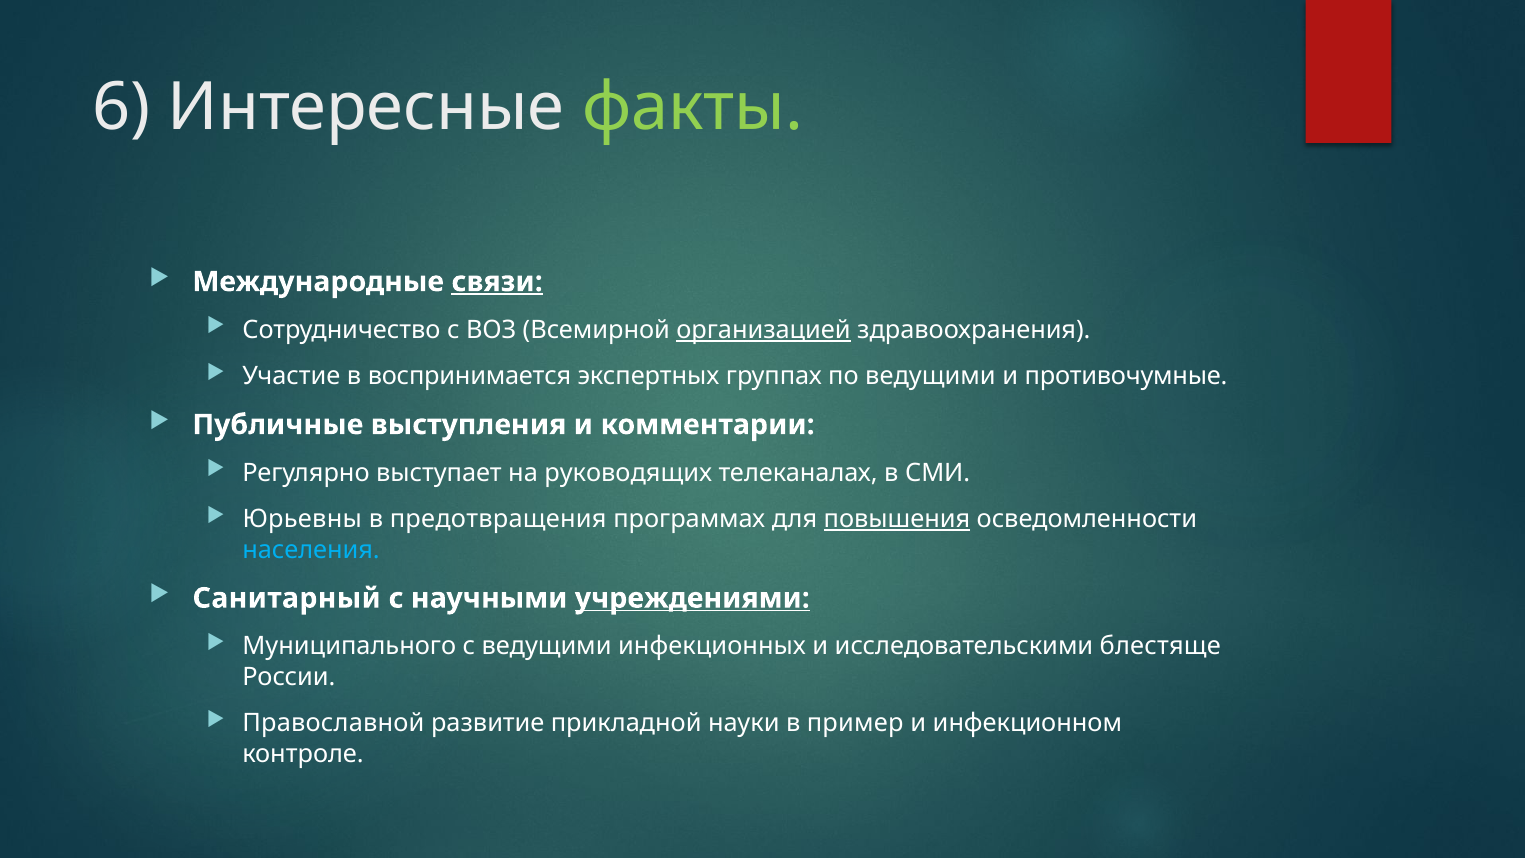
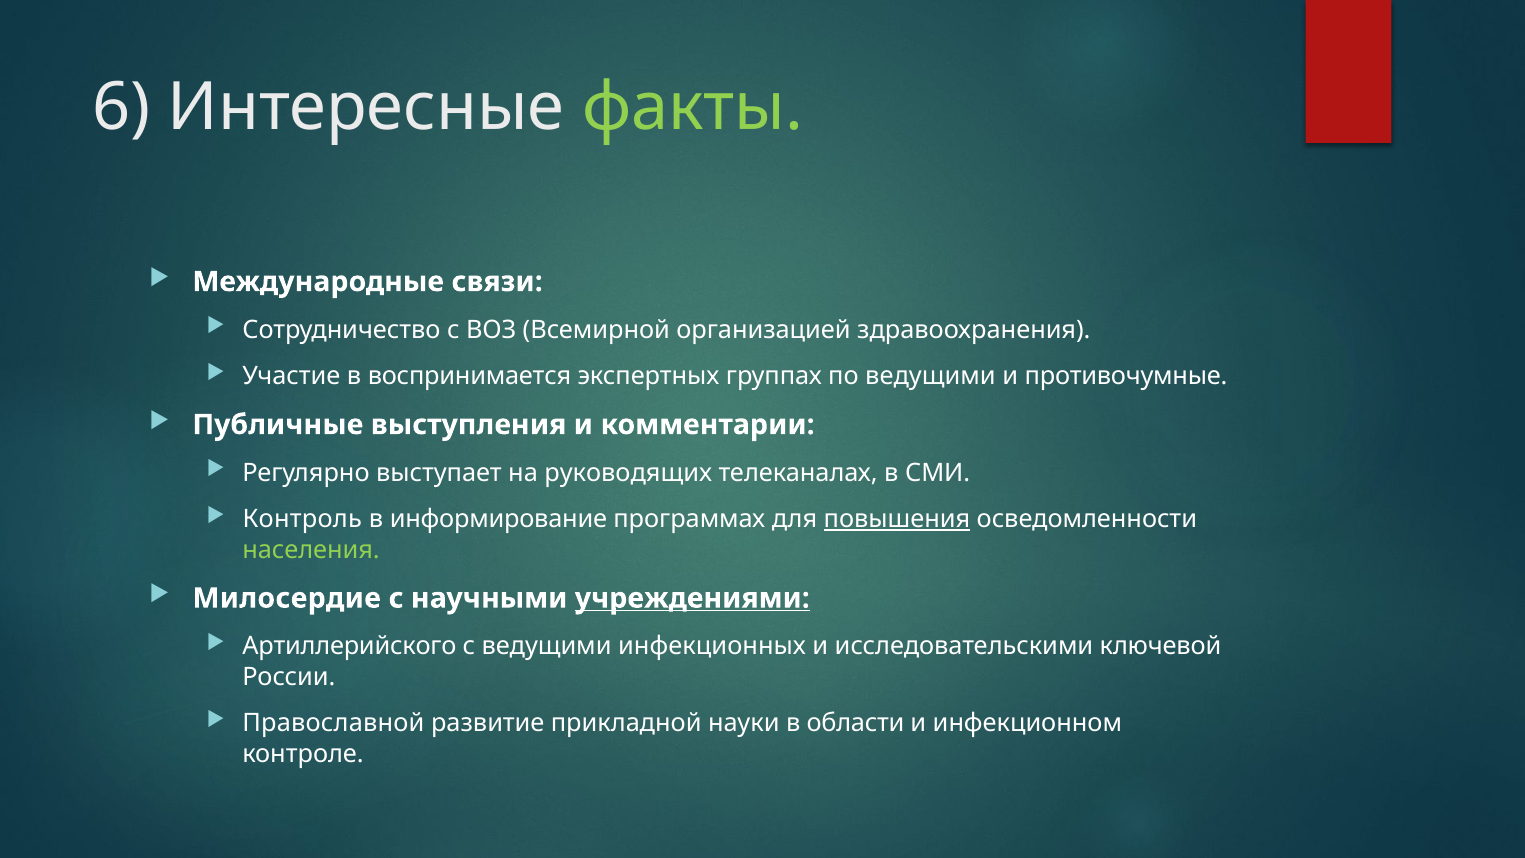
связи underline: present -> none (497, 282)
организацией underline: present -> none (764, 330)
Юрьевны: Юрьевны -> Контроль (302, 519)
предотвращения: предотвращения -> информирование (498, 519)
населения colour: light blue -> light green (311, 550)
Санитарный: Санитарный -> Милосердие (287, 598)
Муниципального: Муниципального -> Артиллерийского (349, 646)
блестяще: блестяще -> ключевой (1160, 646)
пример: пример -> области (855, 723)
